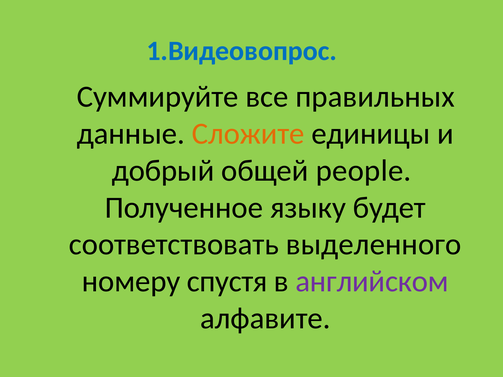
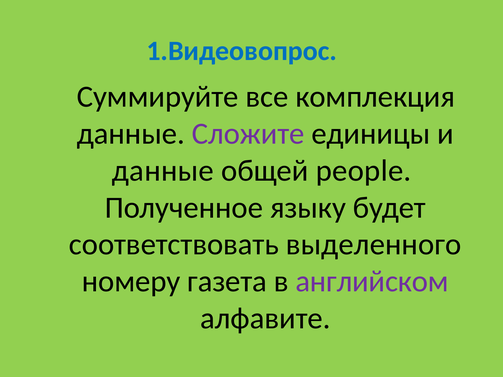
правильных: правильных -> комплекция (375, 97)
Сложите colour: orange -> purple (248, 134)
добрый: добрый -> данные (163, 171)
спустя: спустя -> газета (227, 282)
